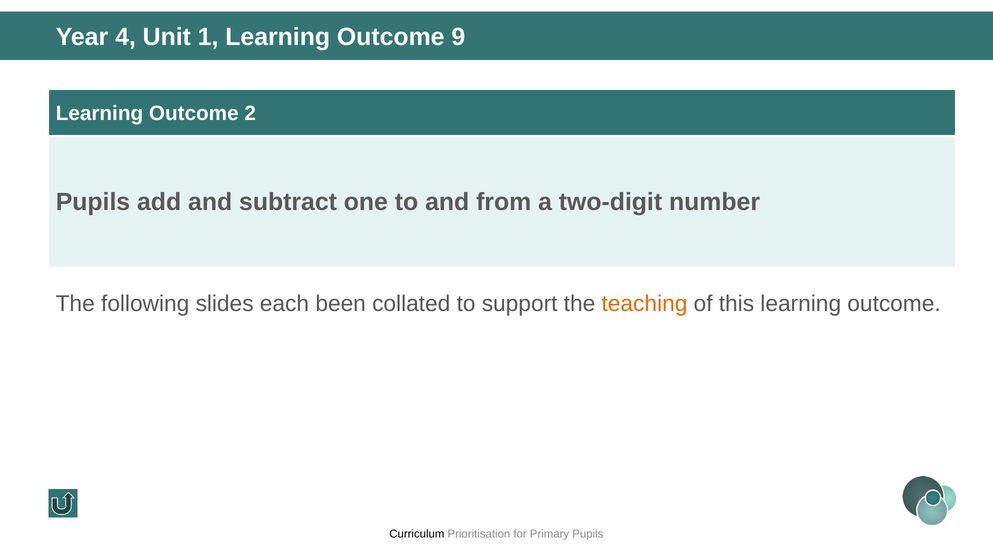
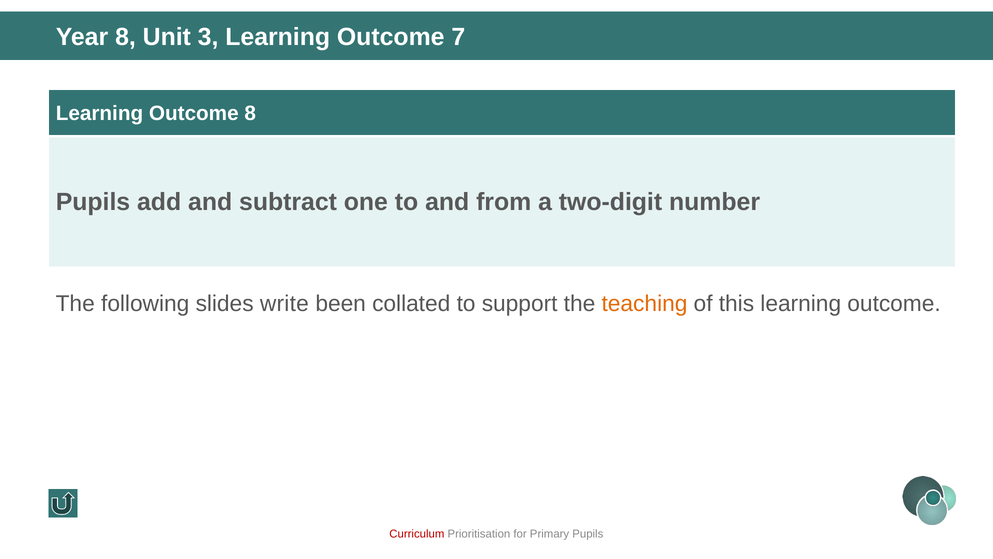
Year 4: 4 -> 8 (125, 37)
1: 1 -> 3 (208, 37)
9: 9 -> 7 (458, 37)
Outcome 2: 2 -> 8 (250, 113)
each: each -> write (284, 304)
Curriculum colour: black -> red (417, 533)
